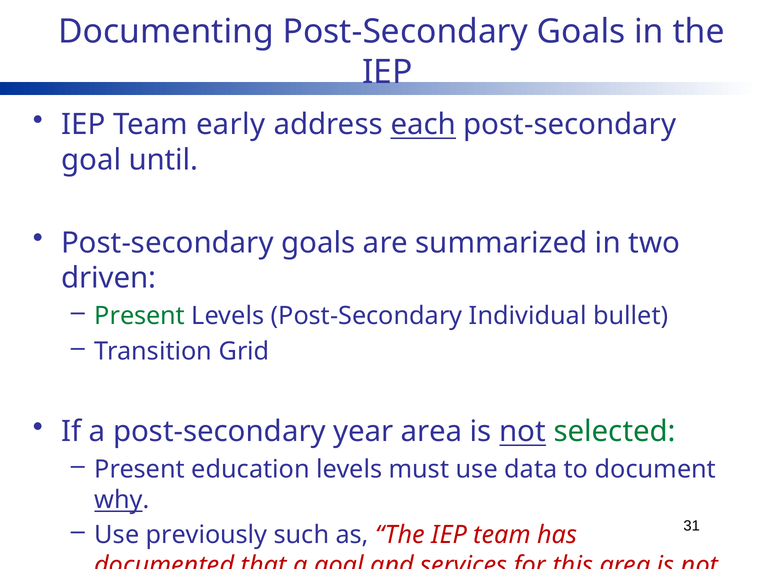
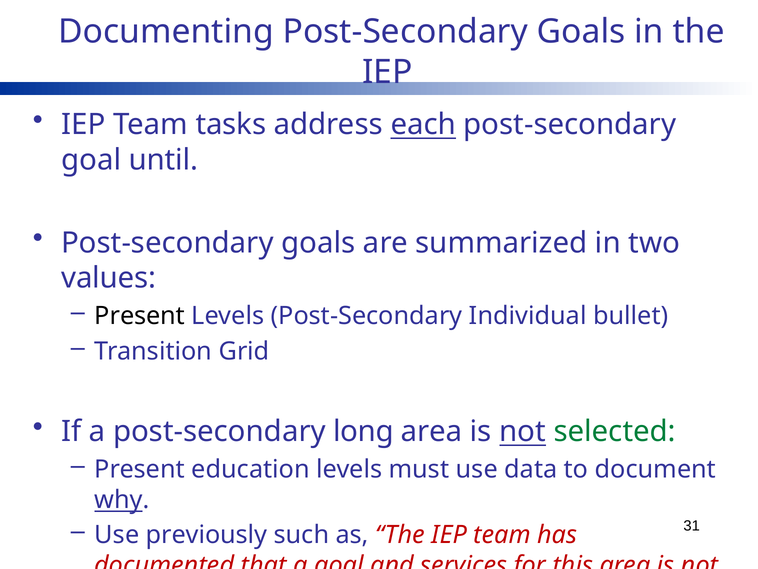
early: early -> tasks (231, 125)
driven: driven -> values (109, 278)
Present colour: green -> black (140, 316)
year: year -> long (363, 431)
